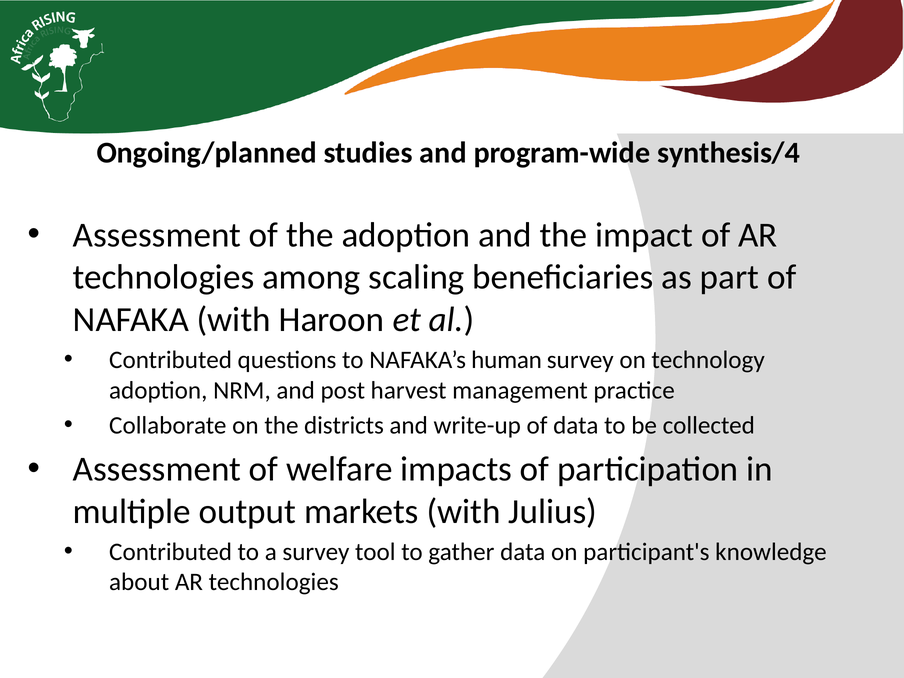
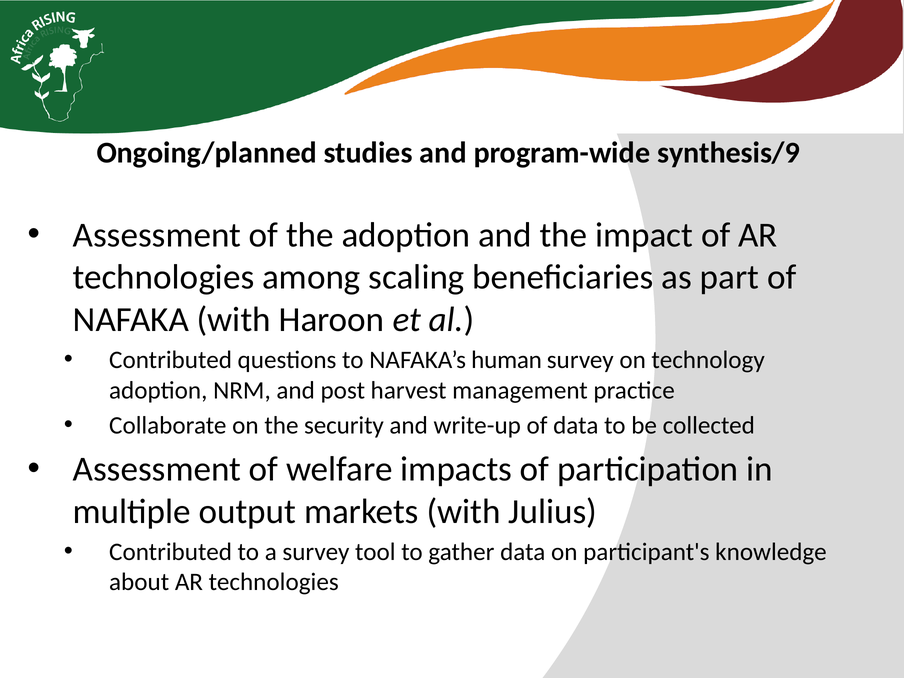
synthesis/4: synthesis/4 -> synthesis/9 (729, 153)
districts: districts -> security (344, 425)
